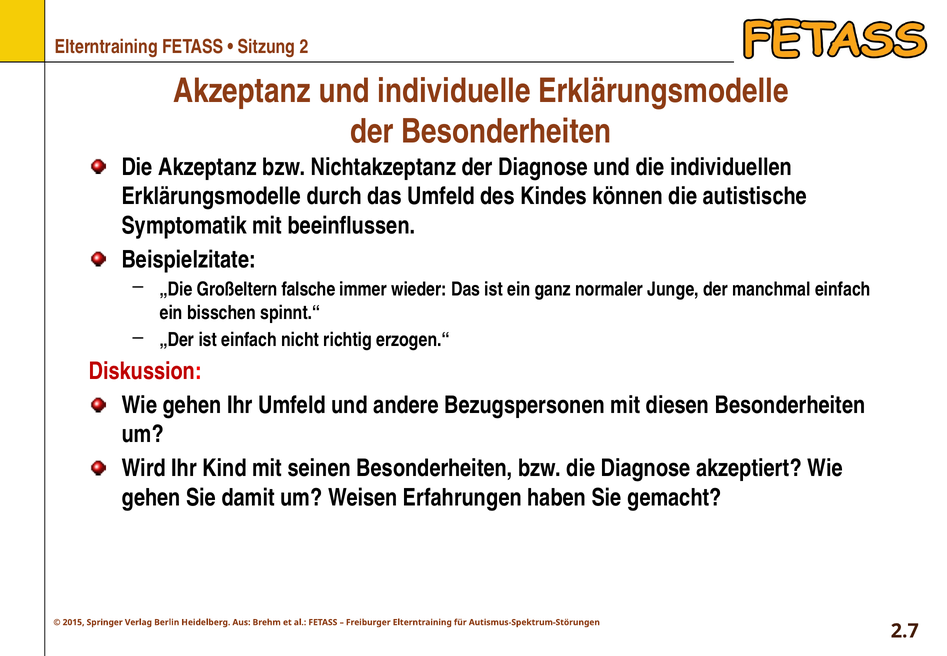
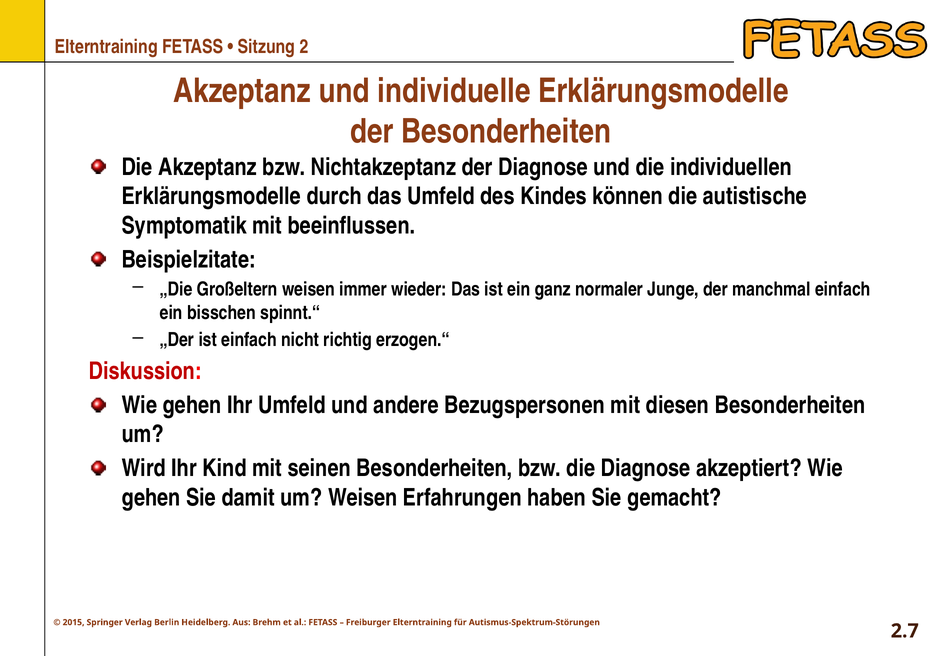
Großeltern falsche: falsche -> weisen (308, 289)
